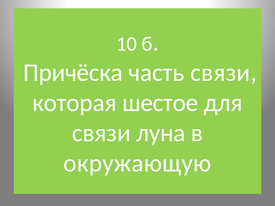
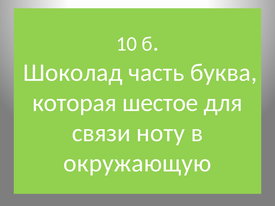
Причёска: Причёска -> Шоколад (73, 73)
часть связи: связи -> буква (224, 73)
луна: луна -> ноту (161, 133)
